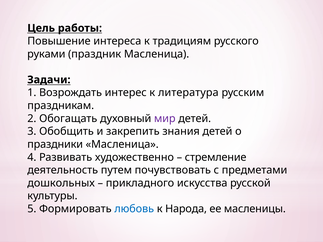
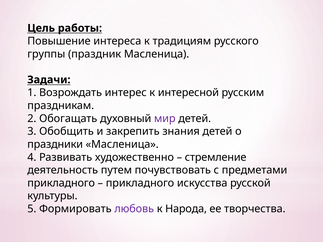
руками: руками -> группы (46, 54)
литература: литература -> интересной (188, 93)
дошкольных: дошкольных -> прикладного (61, 183)
любовь colour: blue -> purple (134, 209)
масленицы: масленицы -> творчества (255, 209)
